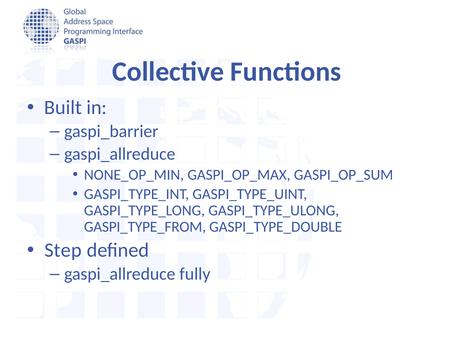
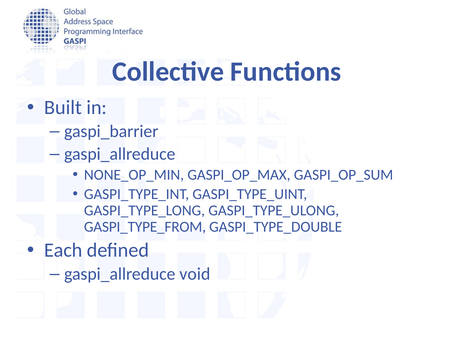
Step: Step -> Each (63, 250)
fully: fully -> void (195, 274)
